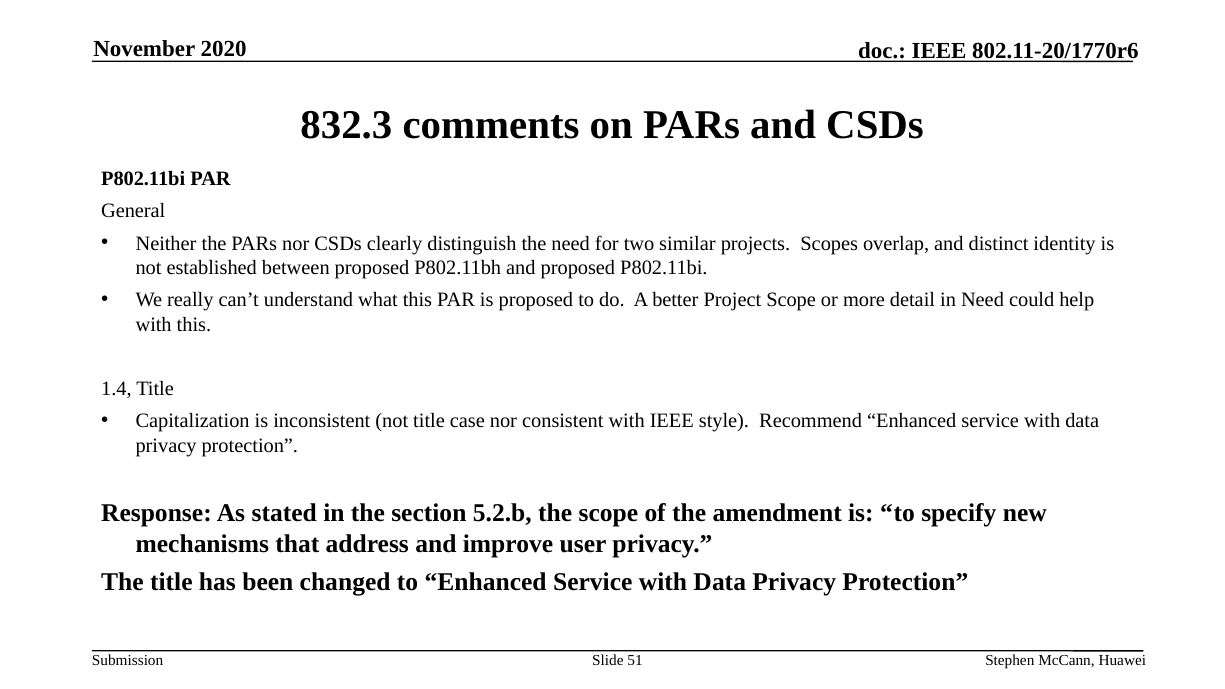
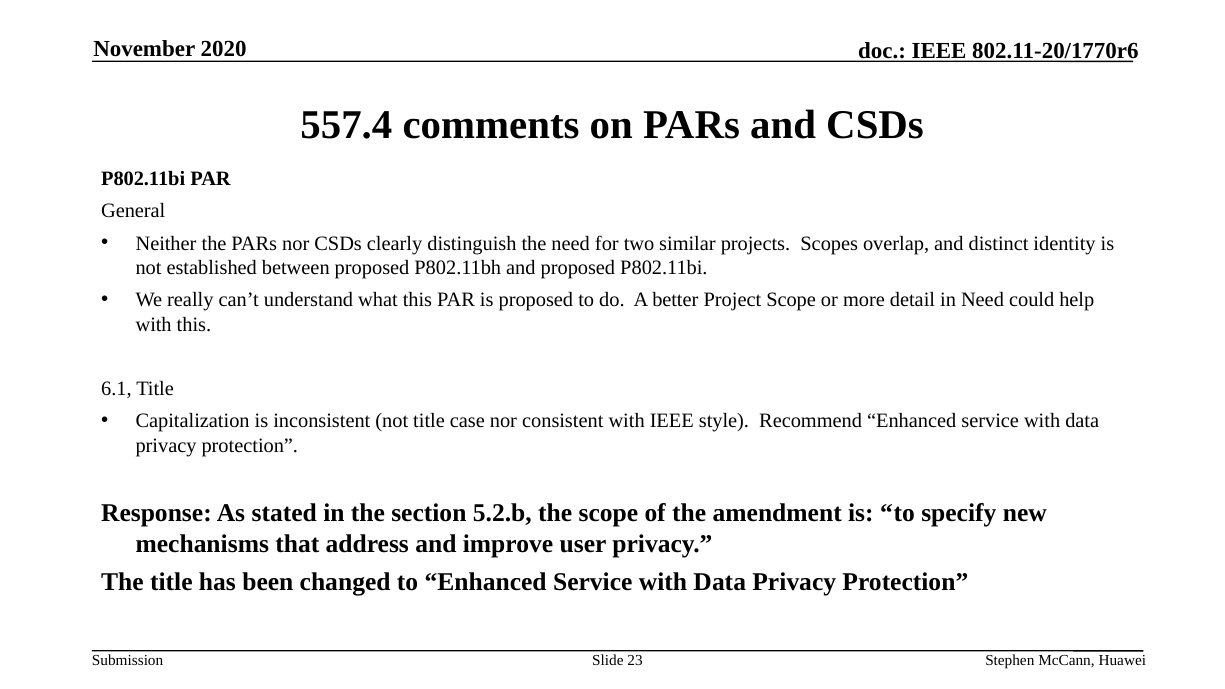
832.3: 832.3 -> 557.4 (346, 125)
1.4: 1.4 -> 6.1 (116, 389)
51: 51 -> 23 (635, 661)
